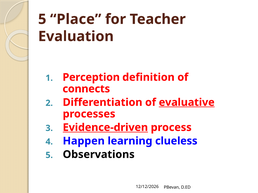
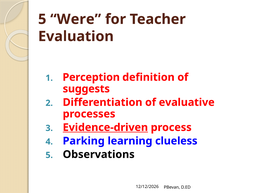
Place: Place -> Were (76, 19)
connects: connects -> suggests (86, 89)
evaluative underline: present -> none (187, 103)
Happen: Happen -> Parking (84, 141)
